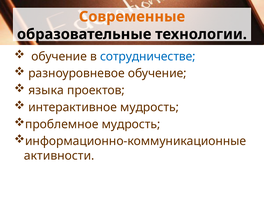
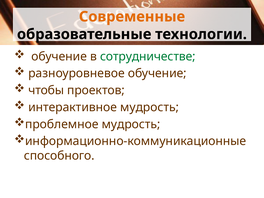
сотрудничестве colour: blue -> green (148, 56)
языка: языка -> чтобы (46, 90)
активности: активности -> способного (59, 156)
